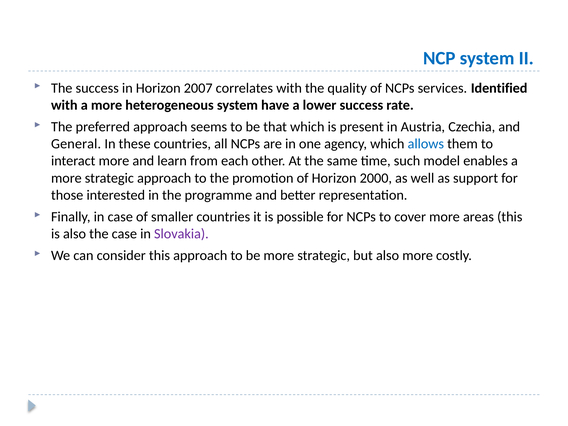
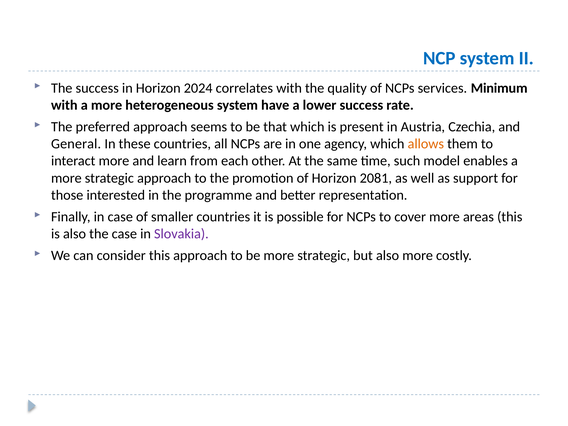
2007: 2007 -> 2024 (198, 88)
Identified: Identified -> Minimum (499, 88)
allows colour: blue -> orange (426, 144)
2000: 2000 -> 2081 (376, 178)
